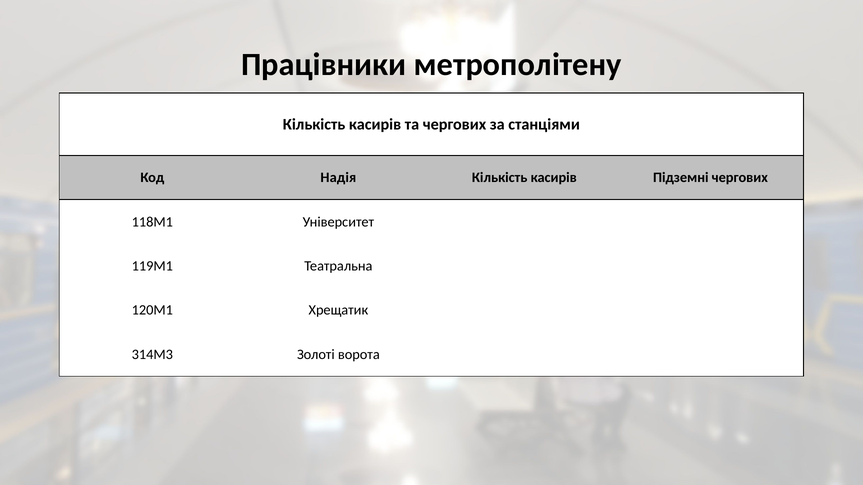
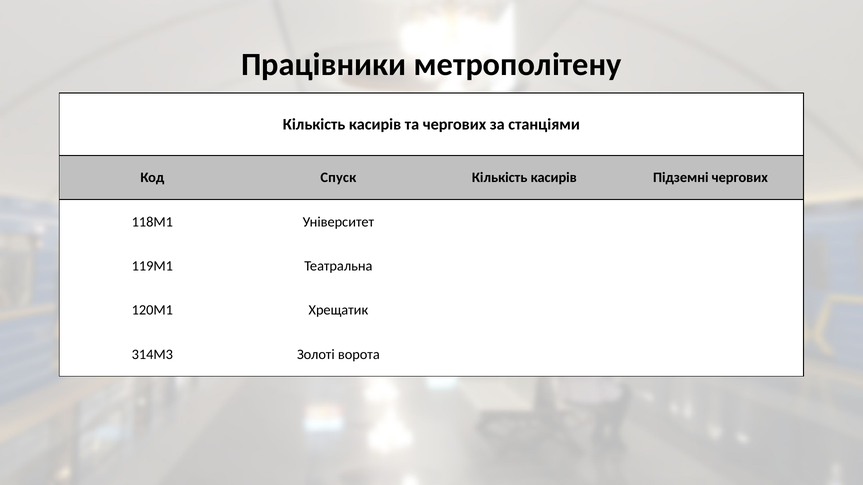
Надія: Надія -> Спуск (338, 178)
